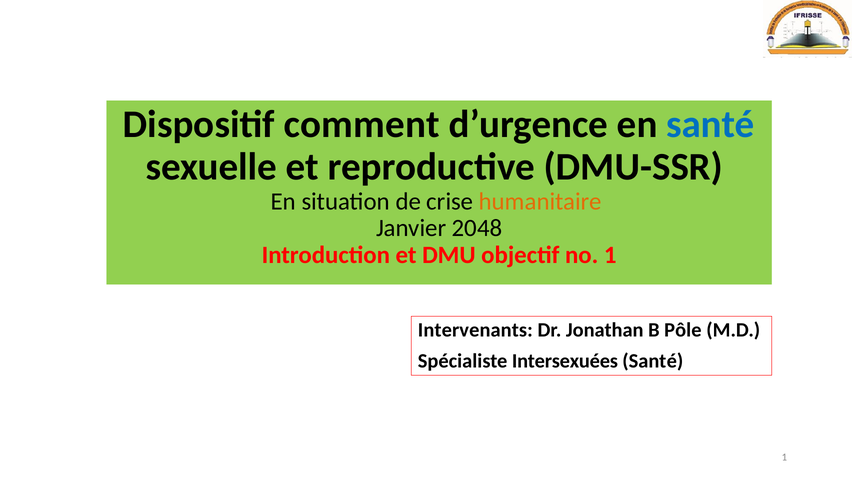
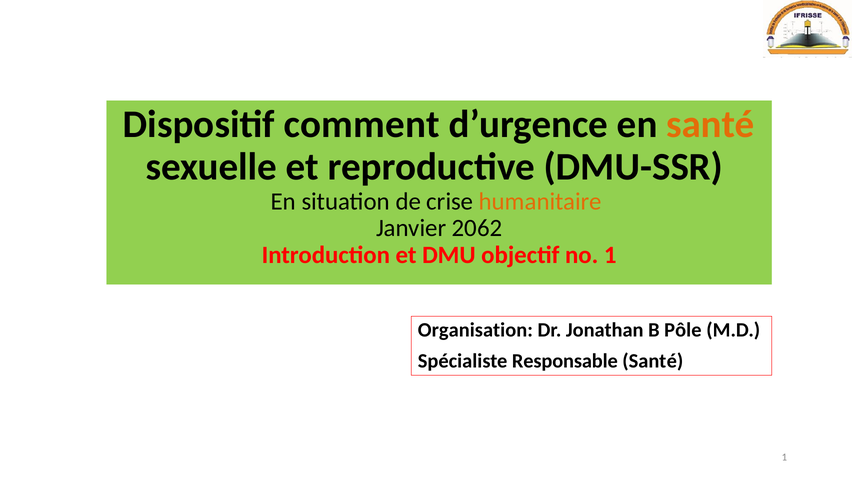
santé colour: blue -> orange (710, 125)
2048: 2048 -> 2062 (477, 228)
Intervenants: Intervenants -> Organisation (475, 330)
Intersexuées: Intersexuées -> Responsable (565, 361)
